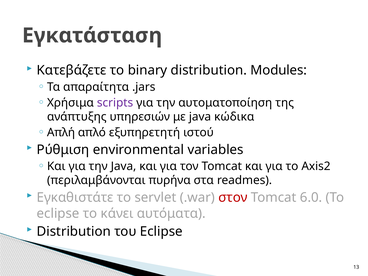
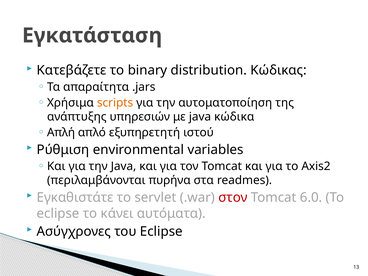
Modules: Modules -> Κώδικας (279, 70)
scripts colour: purple -> orange (115, 103)
Distribution: Distribution -> Ασύγχρονες (74, 231)
